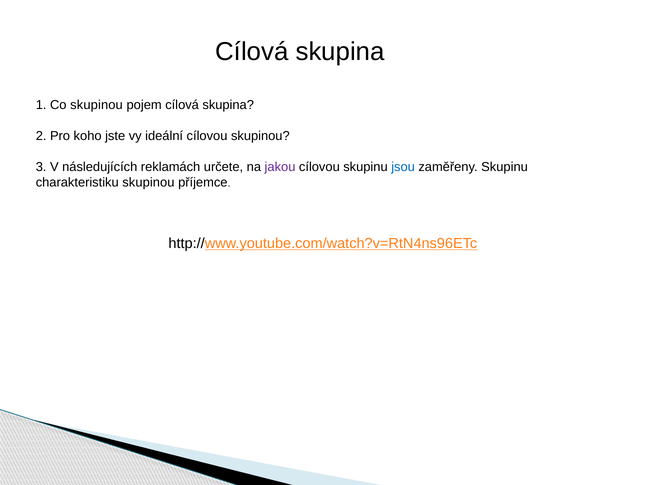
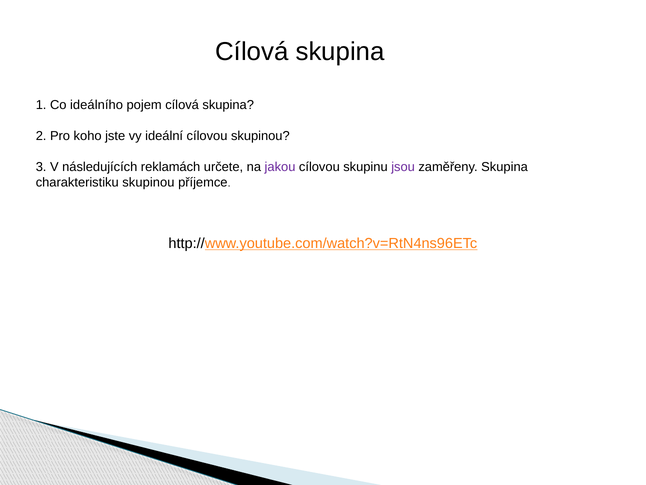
Co skupinou: skupinou -> ideálního (97, 105)
jsou colour: blue -> purple (403, 167)
zaměřeny Skupinu: Skupinu -> Skupina (505, 167)
